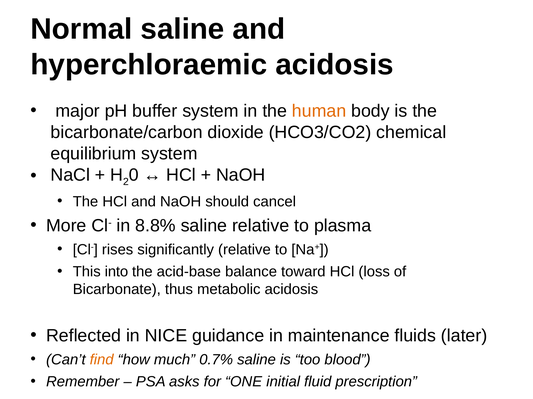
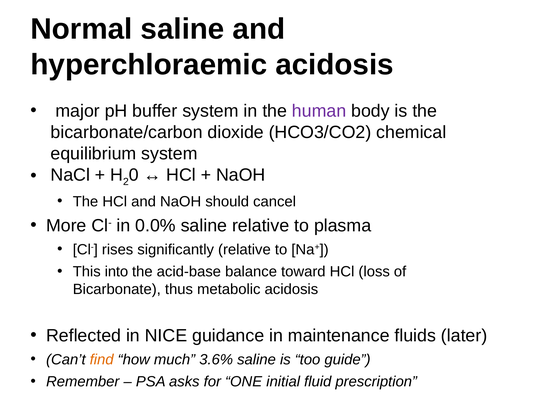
human colour: orange -> purple (319, 111)
8.8%: 8.8% -> 0.0% (156, 226)
0.7%: 0.7% -> 3.6% (216, 360)
blood: blood -> guide (348, 360)
